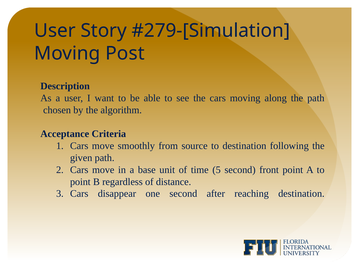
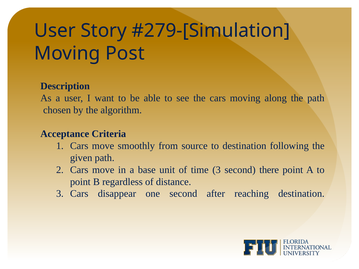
time 5: 5 -> 3 (217, 170)
front: front -> there (269, 170)
